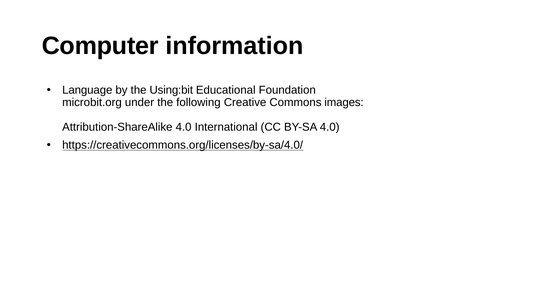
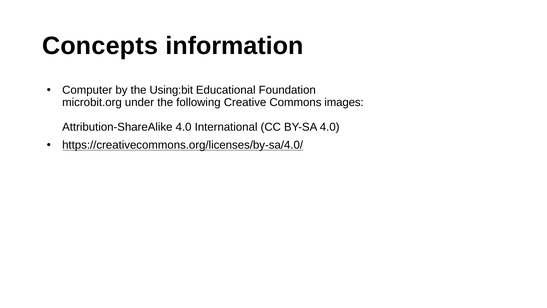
Computer: Computer -> Concepts (100, 46)
Language: Language -> Computer (87, 90)
